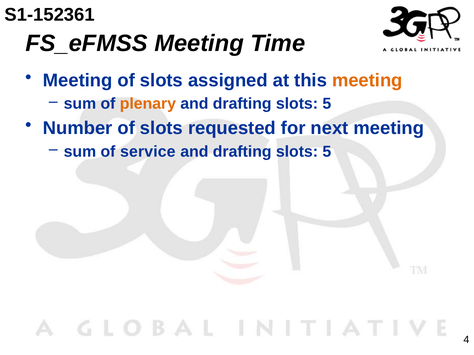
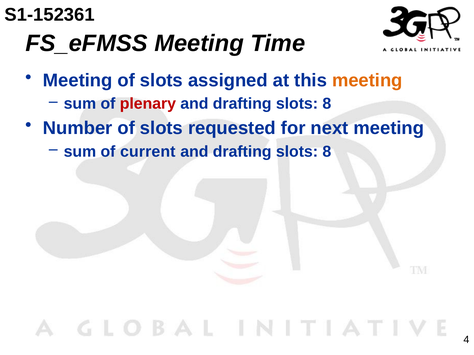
plenary colour: orange -> red (148, 104)
5: 5 -> 8 (327, 104)
service: service -> current (148, 152)
5: 5 -> 8 (327, 152)
